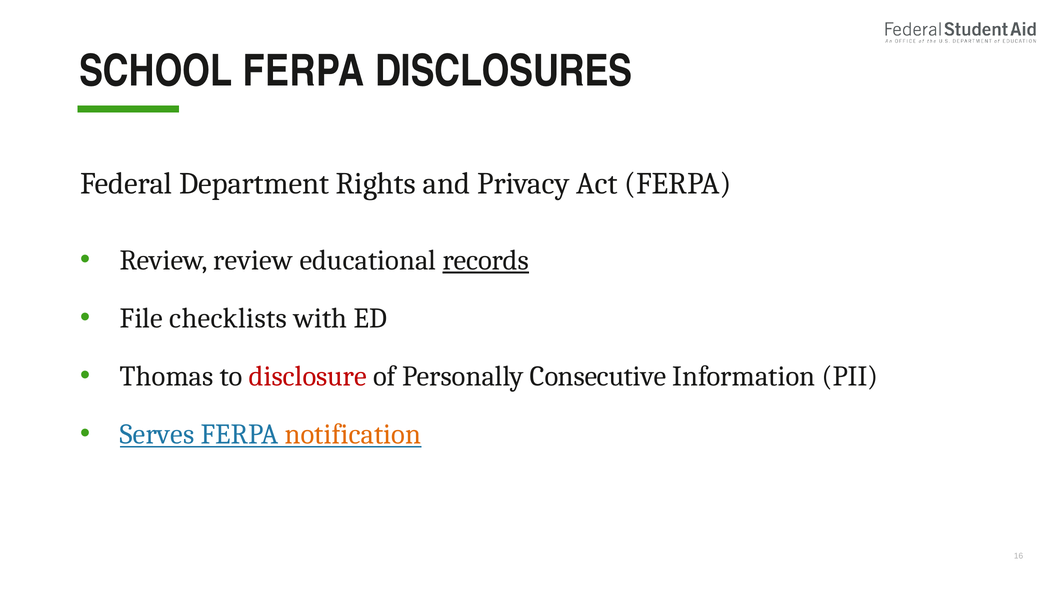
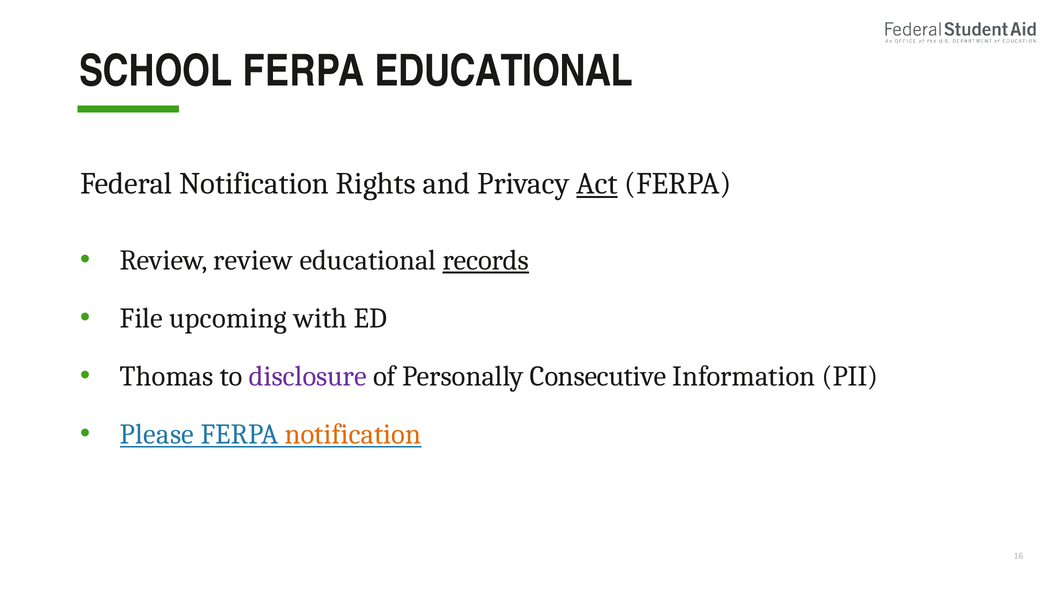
FERPA DISCLOSURES: DISCLOSURES -> EDUCATIONAL (504, 71)
Federal Department: Department -> Notification (254, 184)
Act underline: none -> present (597, 184)
checklists: checklists -> upcoming (228, 318)
disclosure colour: red -> purple (308, 376)
Serves: Serves -> Please (157, 434)
